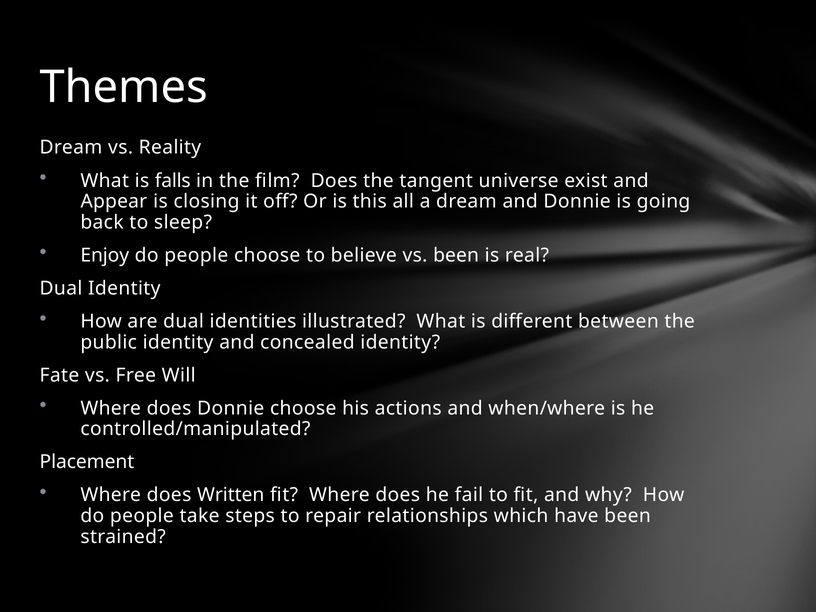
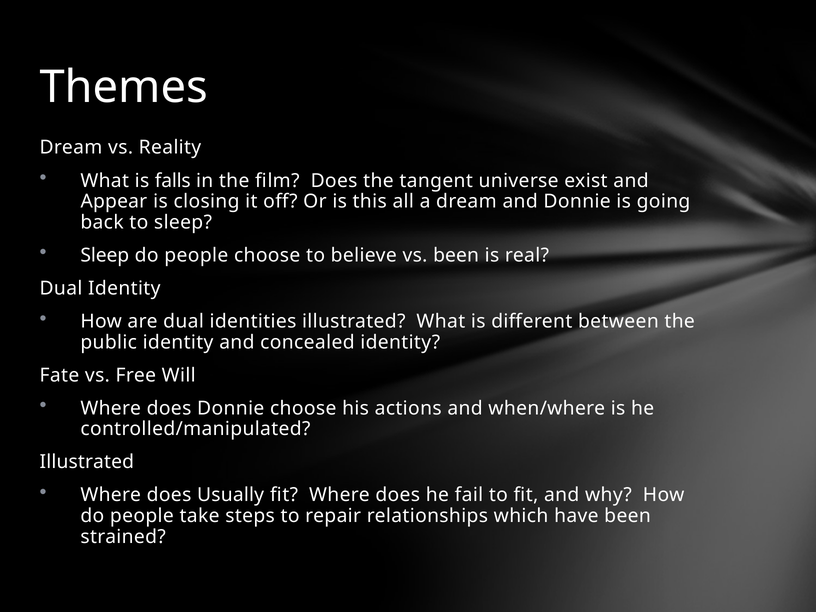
Enjoy: Enjoy -> Sleep (105, 255)
Placement: Placement -> Illustrated (87, 462)
Written: Written -> Usually (231, 495)
